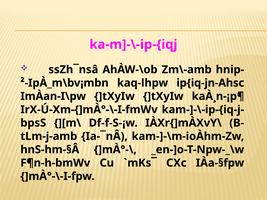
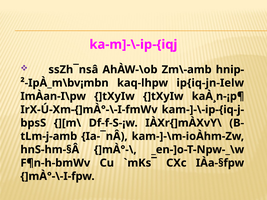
ip{iq-jn-Ahsc: ip{iq-jn-Ahsc -> ip{iq-jn-Ielw (210, 83)
